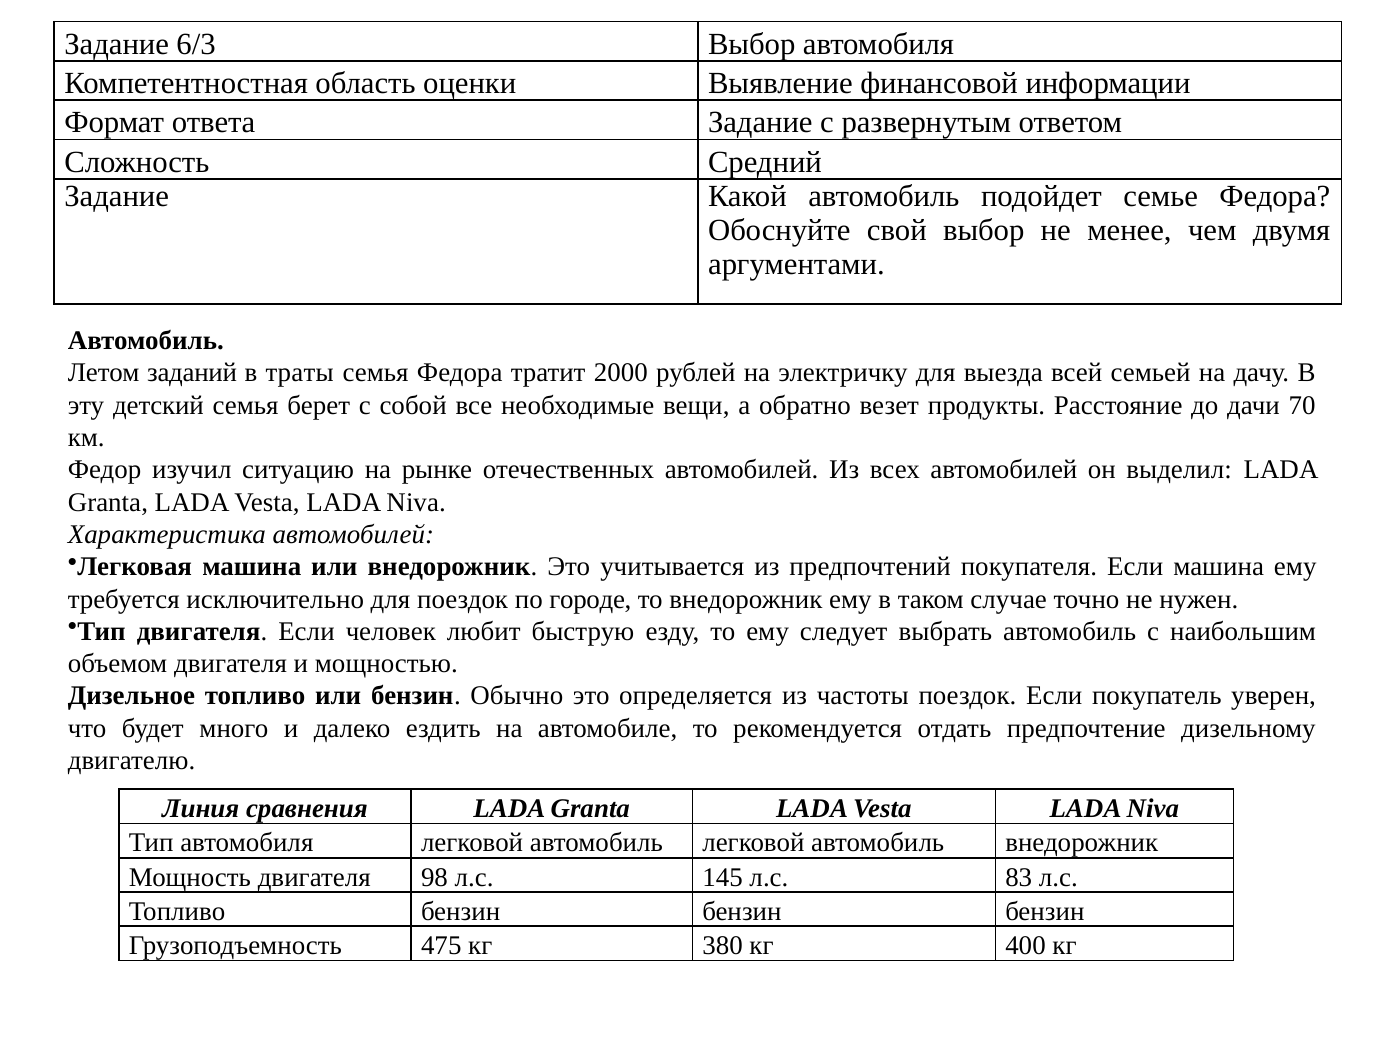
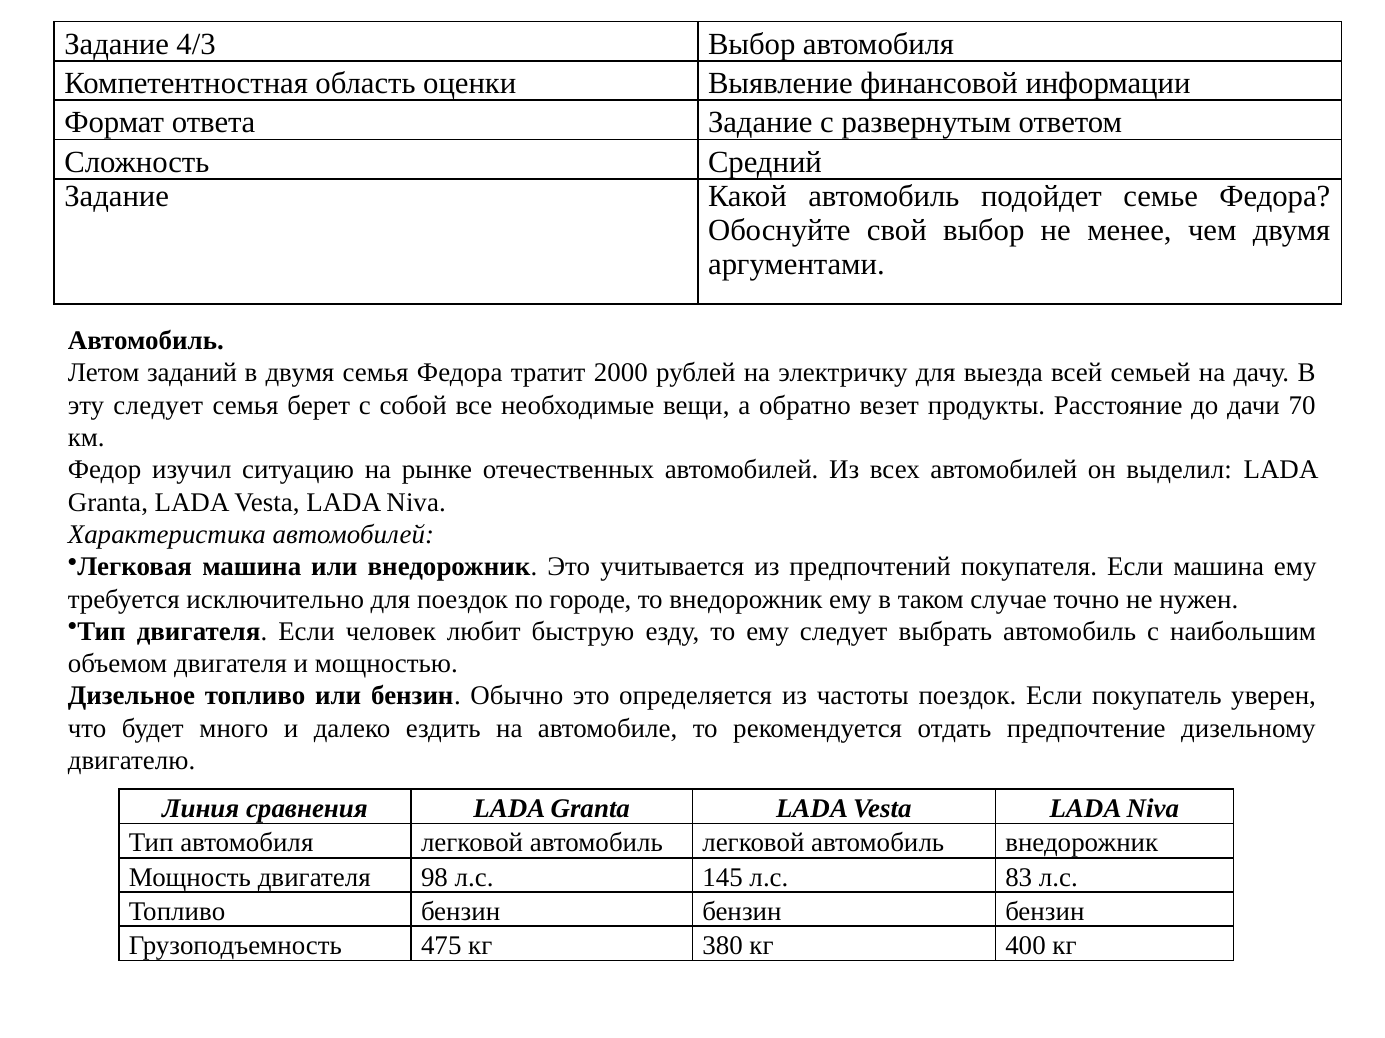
6/3: 6/3 -> 4/3 (196, 44)
в траты: траты -> двумя (300, 373)
эту детский: детский -> следует (158, 406)
